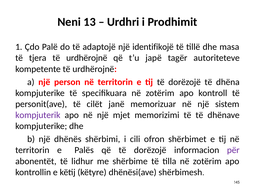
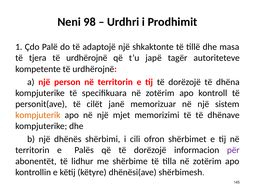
13: 13 -> 98 (90, 22)
identifikojë: identifikojë -> shkaktonte (153, 47)
kompjuterik colour: purple -> orange (38, 115)
